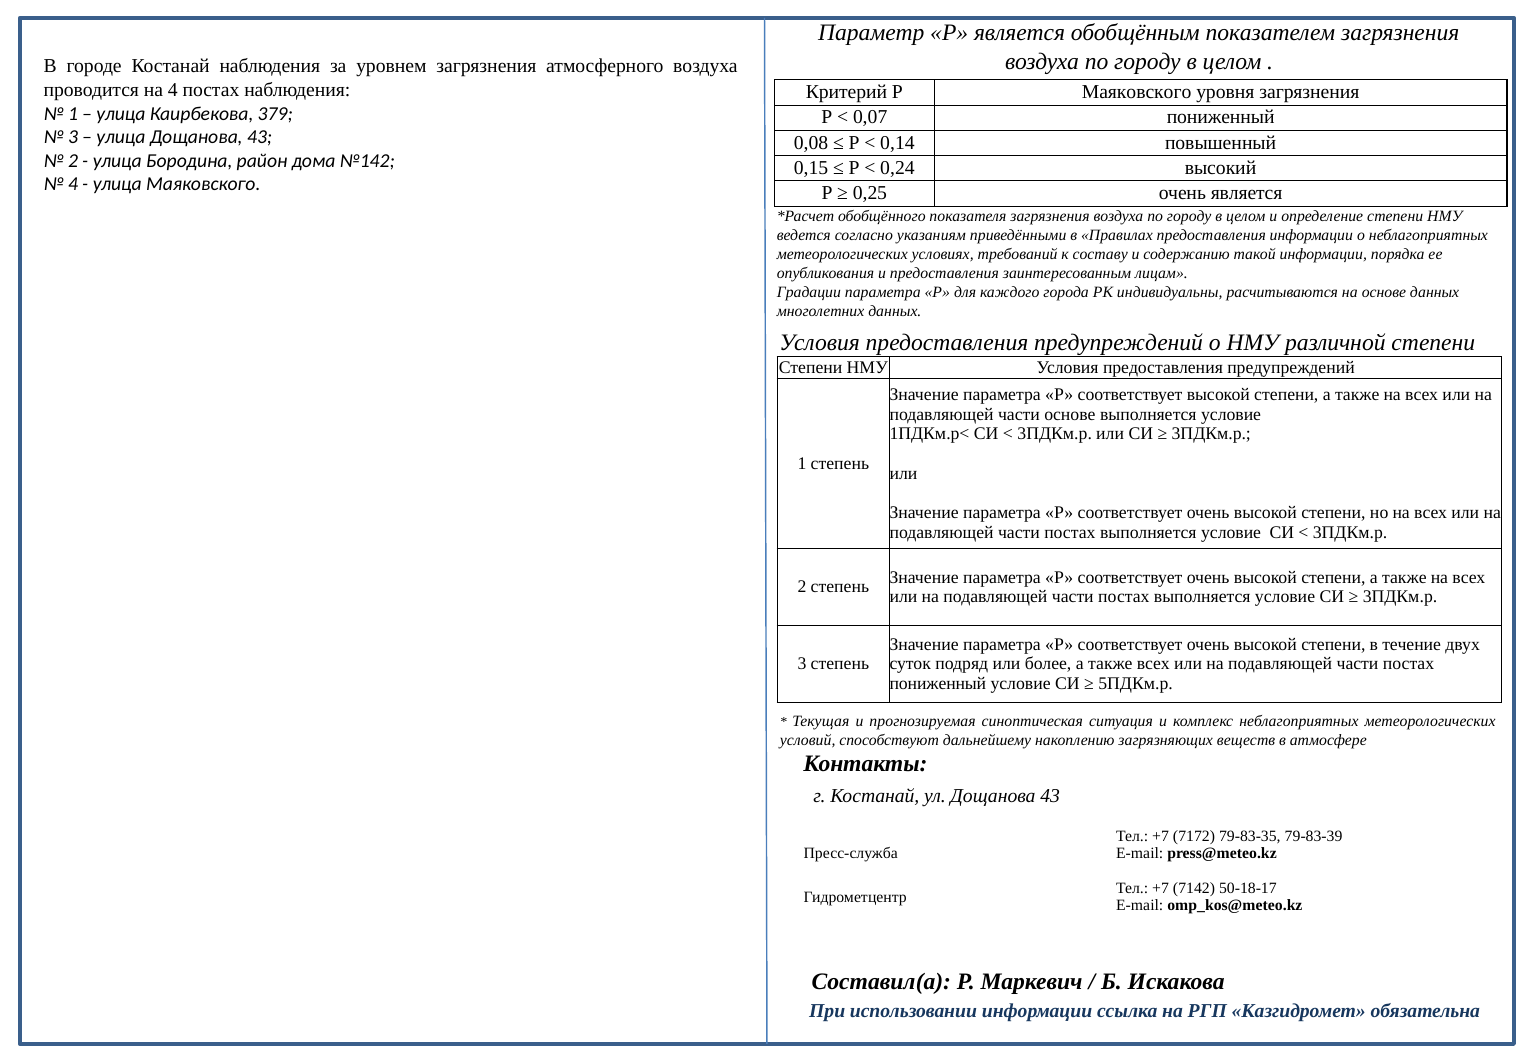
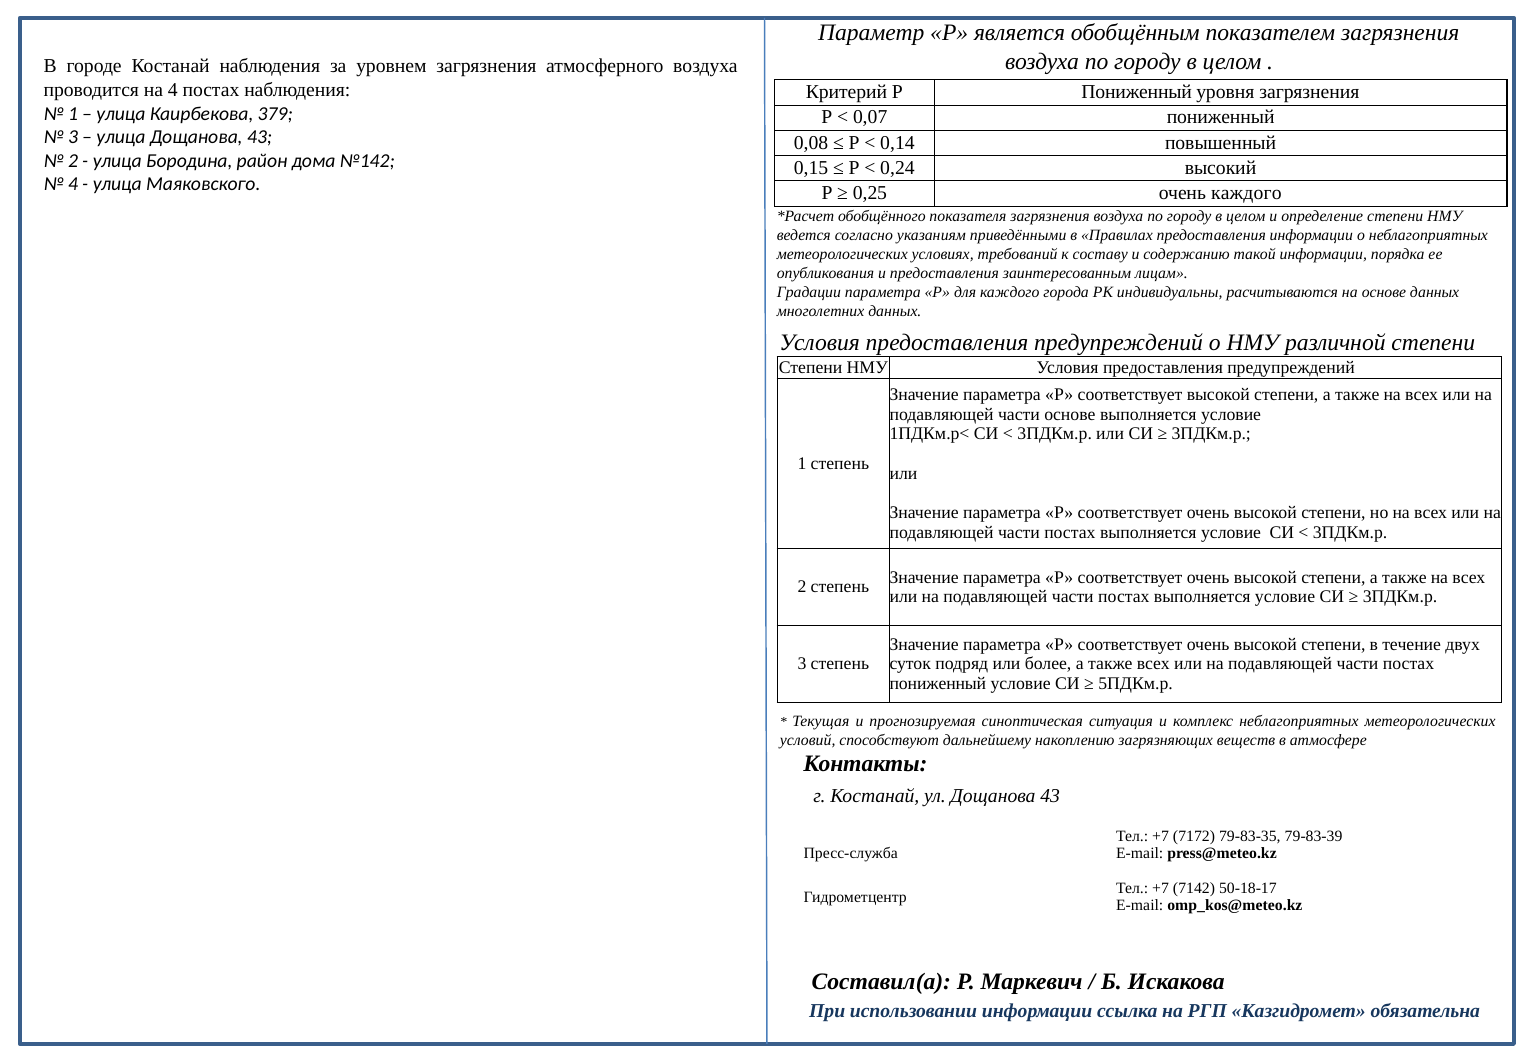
Р Маяковского: Маяковского -> Пониженный (1137, 92)
очень является: является -> каждого (1246, 193)
